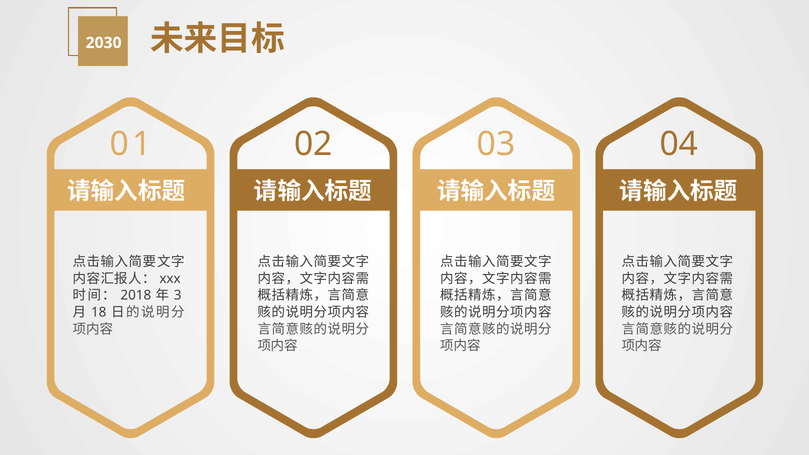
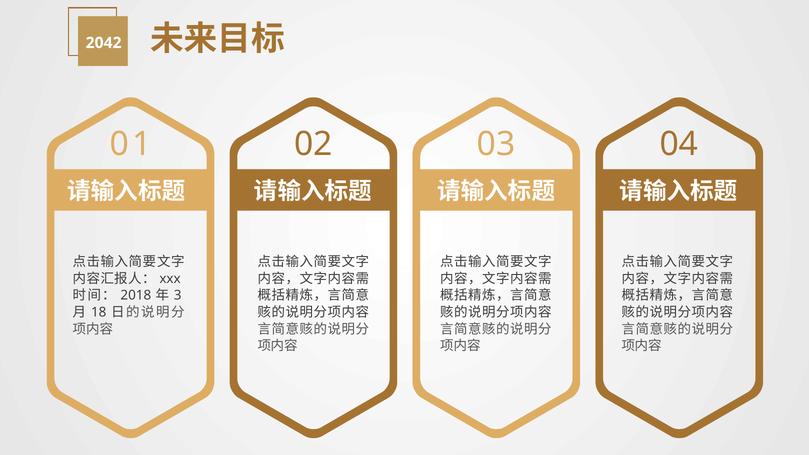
2030: 2030 -> 2042 (104, 43)
